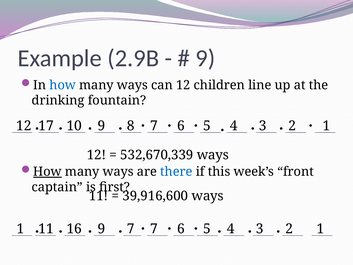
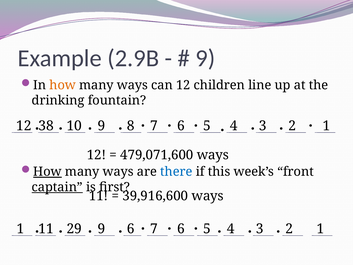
how colour: blue -> orange (63, 85)
17: 17 -> 38 (46, 126)
532,670,339: 532,670,339 -> 479,071,600 (157, 155)
captain underline: none -> present (57, 187)
16: 16 -> 29 (74, 229)
9 7: 7 -> 6 (131, 229)
